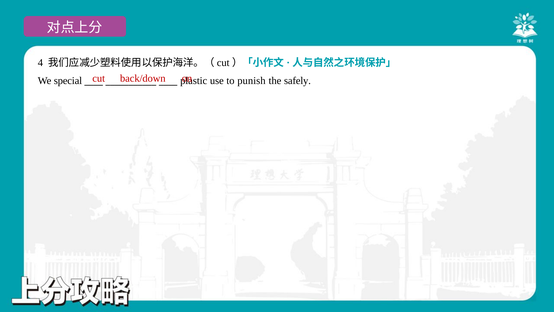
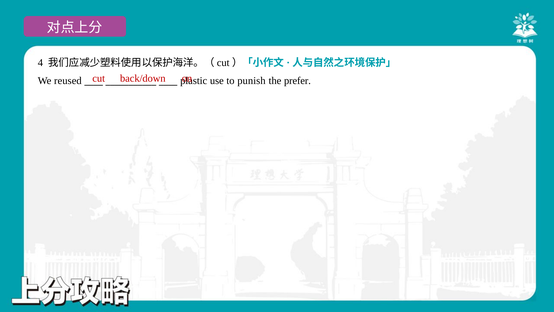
special: special -> reused (68, 80)
safely: safely -> prefer (297, 80)
